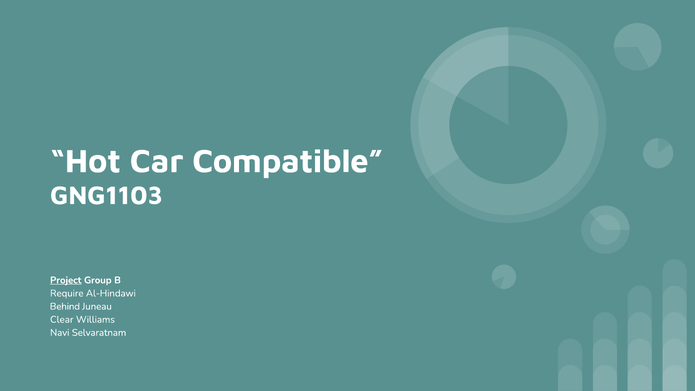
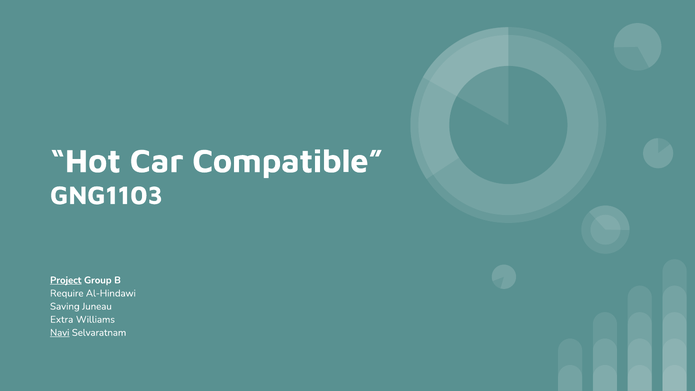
Behind: Behind -> Saving (65, 306)
Clear: Clear -> Extra (62, 319)
Navi underline: none -> present (60, 333)
